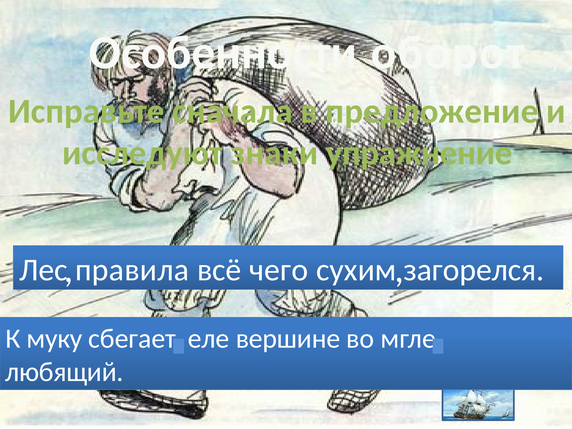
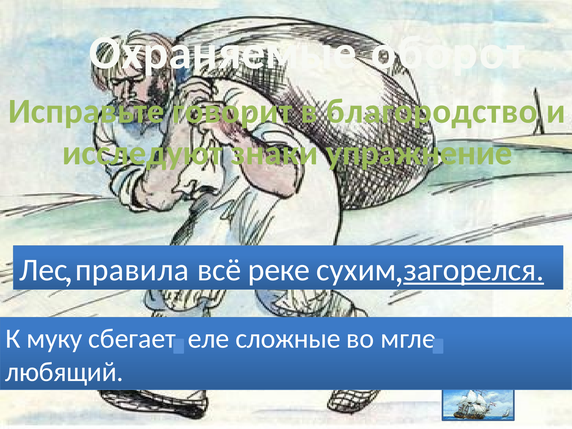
Особенности: Особенности -> Охраняемые (223, 53)
сначала: сначала -> говорит (232, 111)
предложение: предложение -> благородство (432, 111)
чего: чего -> реке (279, 270)
загорелся underline: none -> present (474, 270)
вершине: вершине -> сложные (288, 339)
